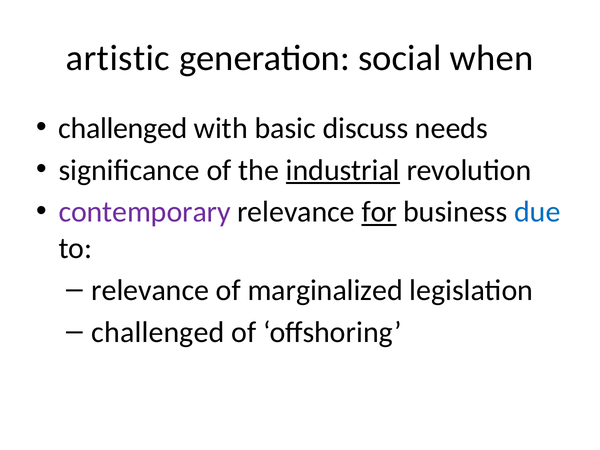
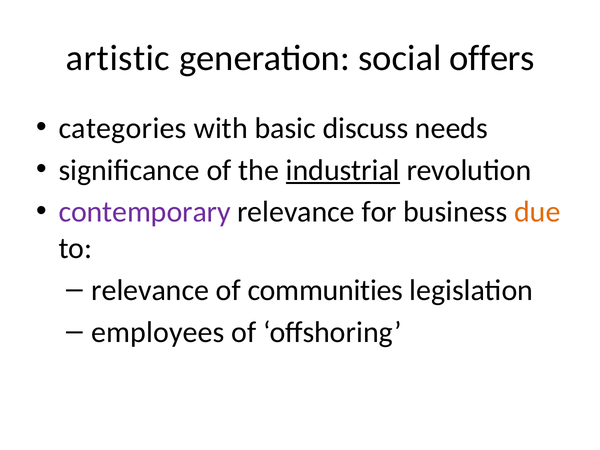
when: when -> offers (492, 58)
challenged: challenged -> categories (123, 128)
for underline: present -> none (379, 212)
due colour: blue -> orange (537, 212)
marginalized: marginalized -> communities (325, 290)
challenged: challenged -> employees (158, 332)
